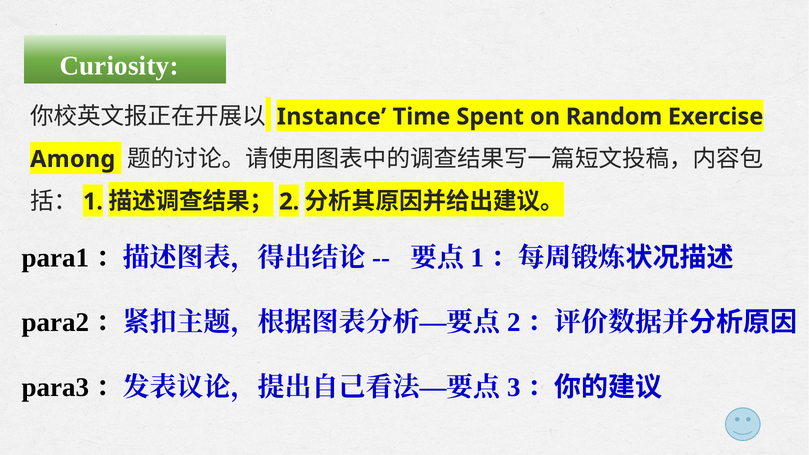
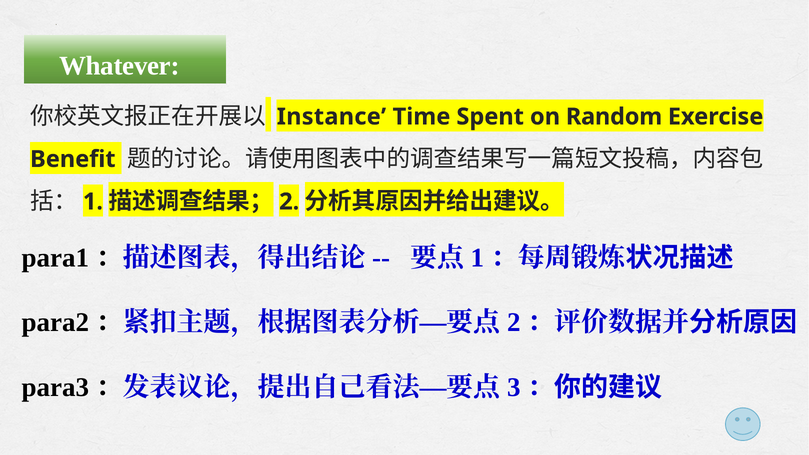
Curiosity: Curiosity -> Whatever (119, 66)
Among: Among -> Benefit (73, 159)
